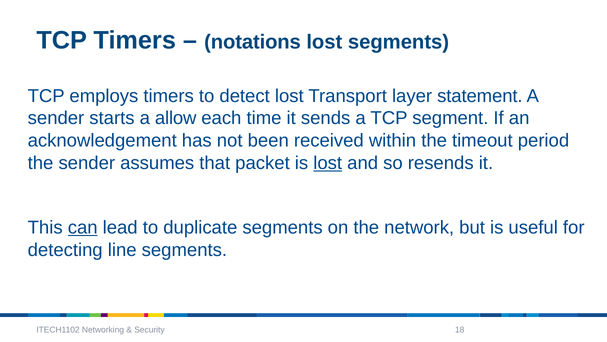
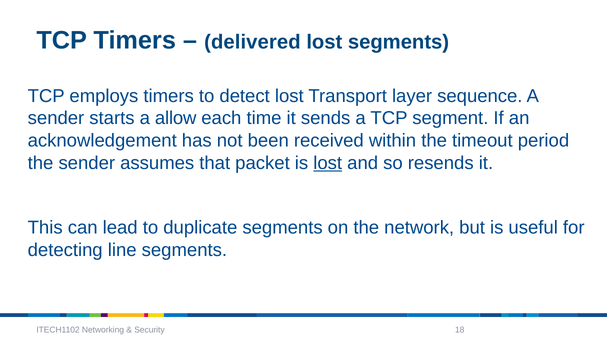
notations: notations -> delivered (252, 42)
statement: statement -> sequence (480, 96)
can underline: present -> none (83, 227)
